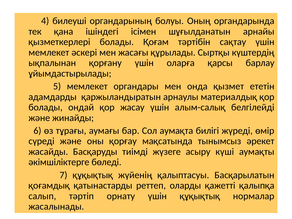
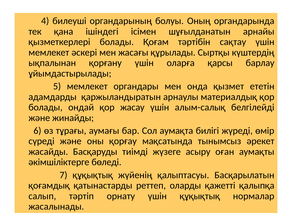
күші: күші -> оған (225, 152)
